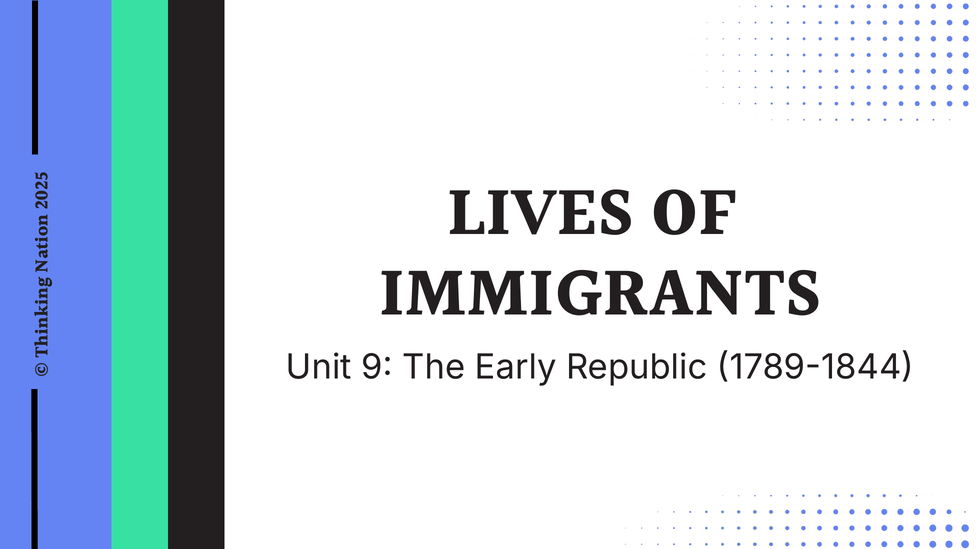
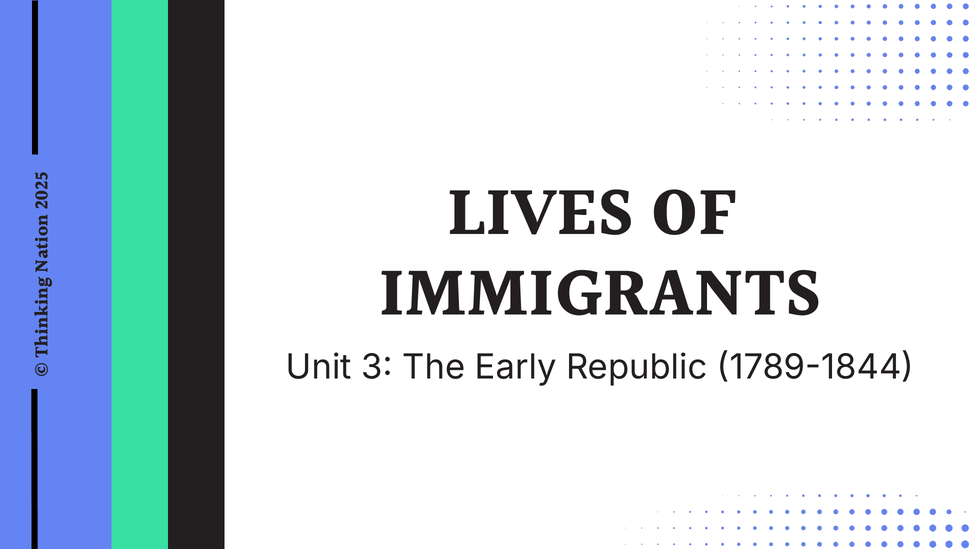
9: 9 -> 3 (377, 367)
